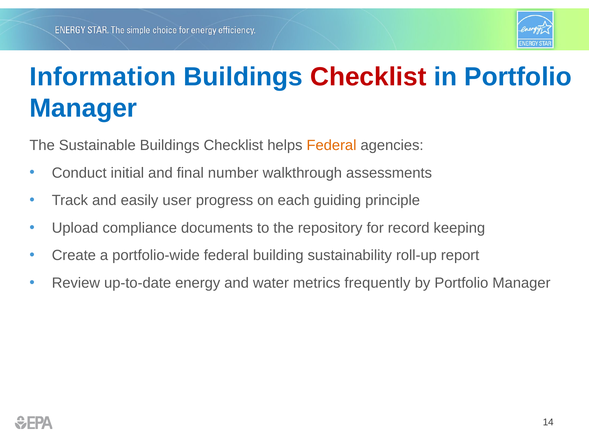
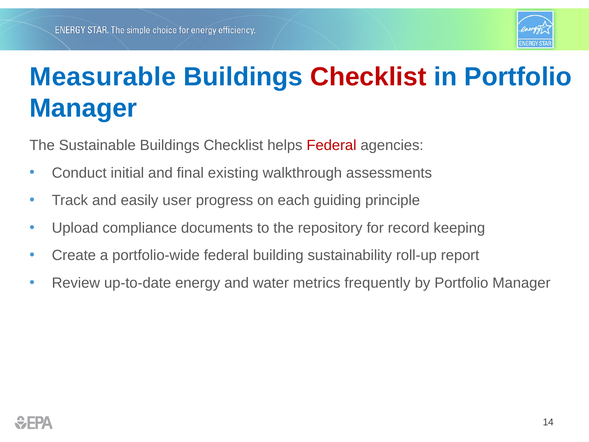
Information: Information -> Measurable (103, 77)
Federal colour: orange -> red (332, 145)
number: number -> existing (233, 173)
